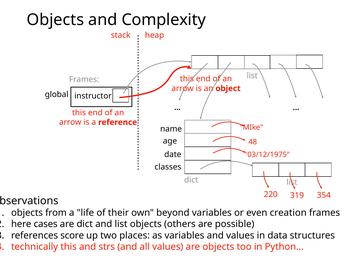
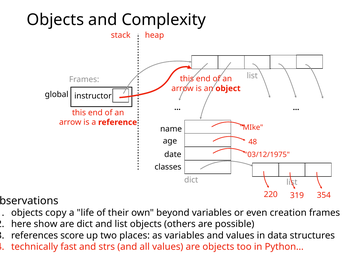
from: from -> copy (56, 213)
cases: cases -> show (46, 225)
technically this: this -> fast (69, 247)
